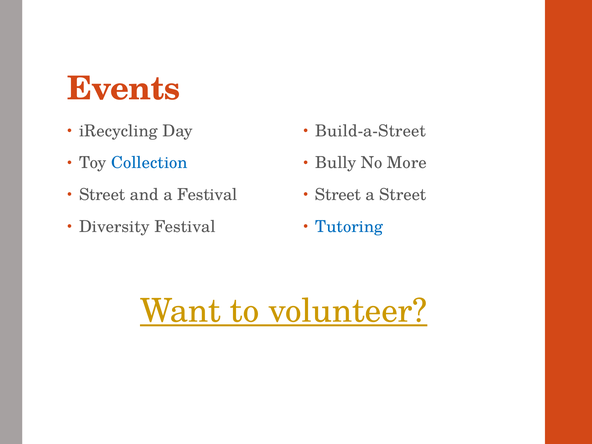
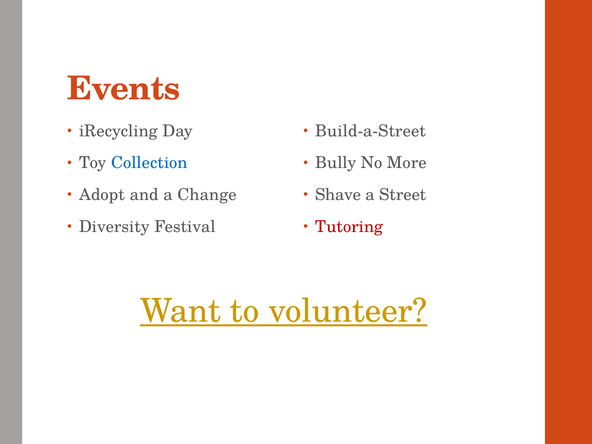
Street: Street -> Adopt (102, 195)
a Festival: Festival -> Change (207, 195)
Street: Street -> Shave (338, 195)
Tutoring colour: blue -> red (349, 227)
